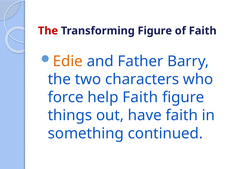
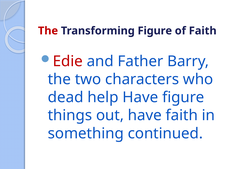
Edie colour: orange -> red (68, 61)
force: force -> dead (66, 98)
help Faith: Faith -> Have (140, 98)
